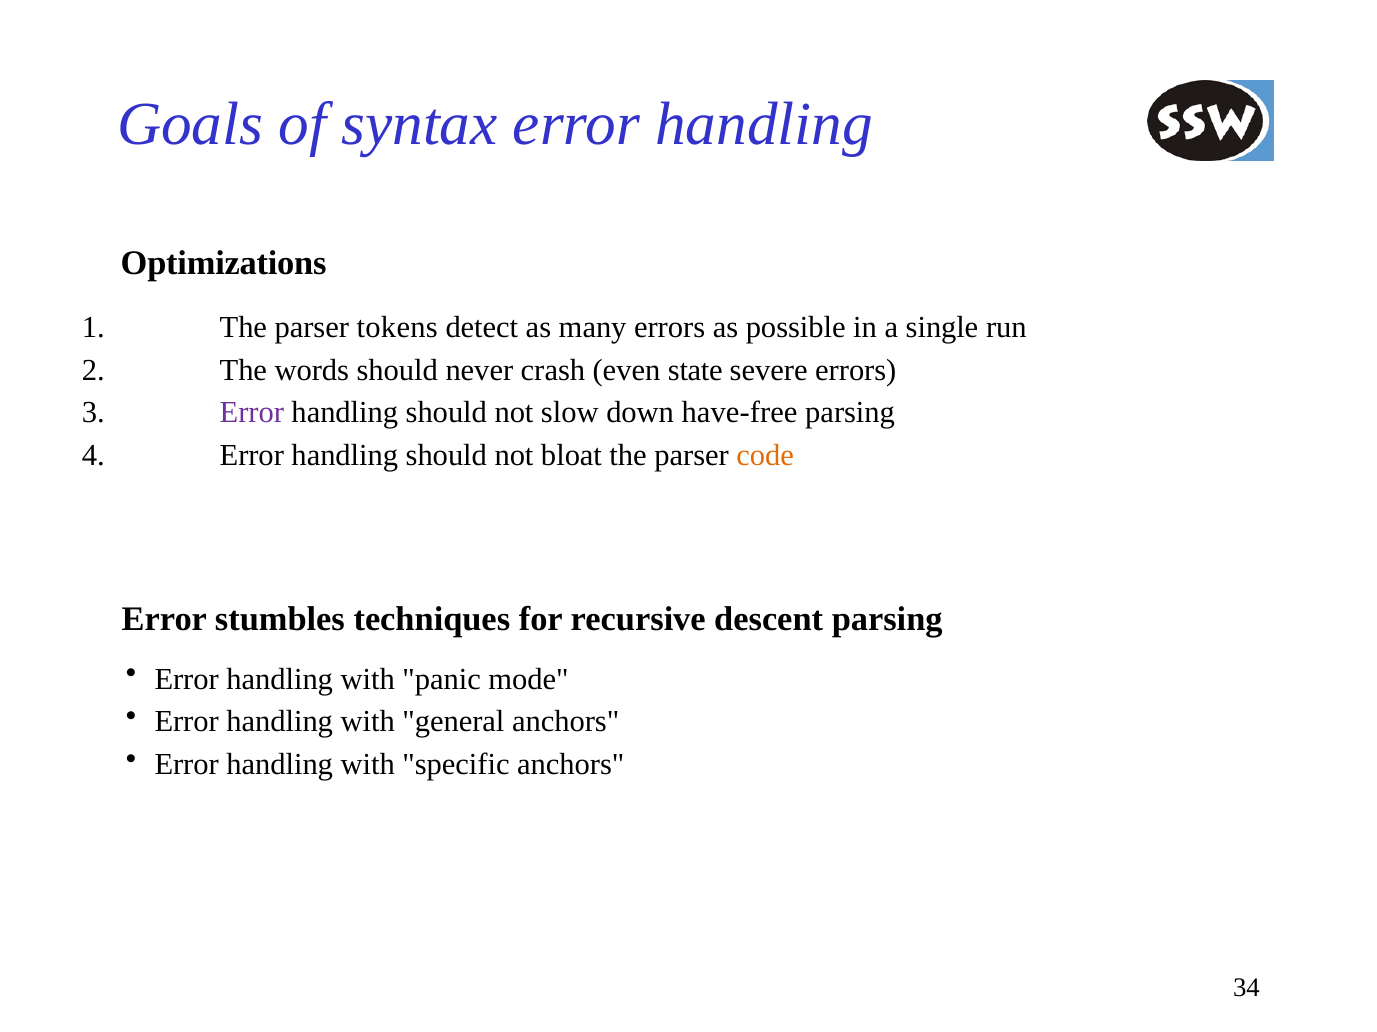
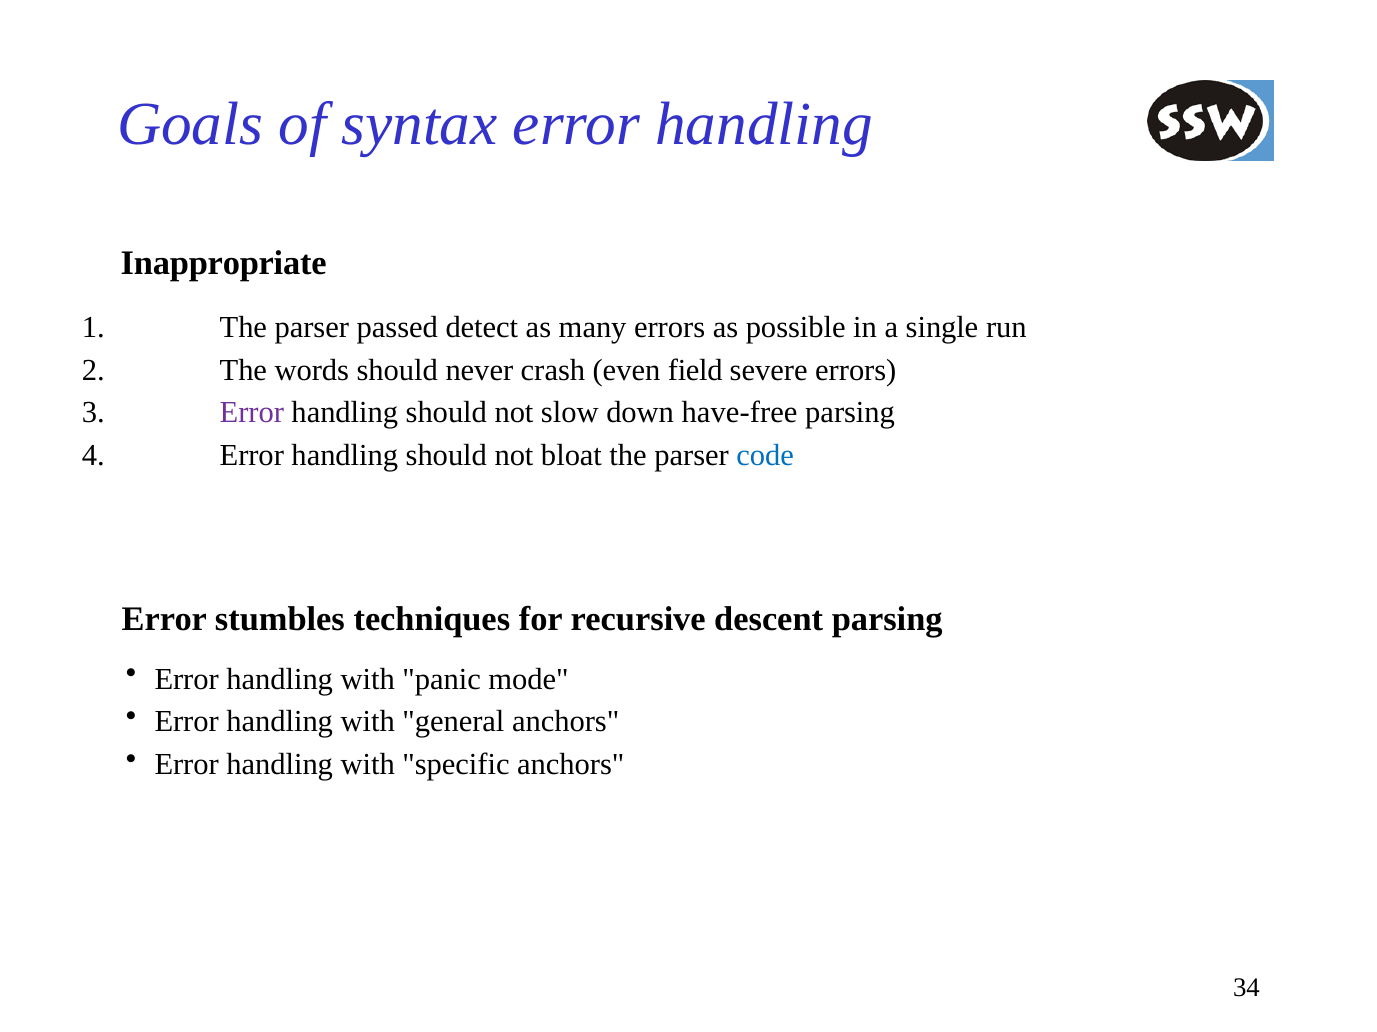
Optimizations: Optimizations -> Inappropriate (224, 263)
tokens: tokens -> passed (397, 328)
state: state -> field (695, 370)
code colour: orange -> blue (765, 456)
